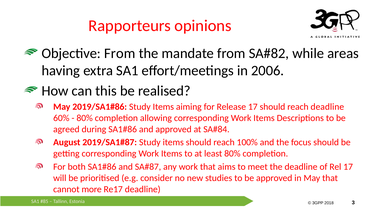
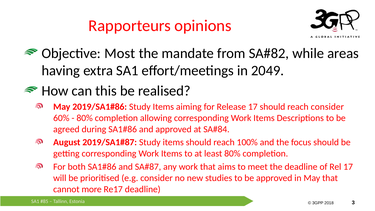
Objective From: From -> Most (120, 53)
2006: 2006 -> 2049 (268, 71)
reach deadline: deadline -> consider (327, 107)
